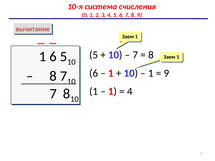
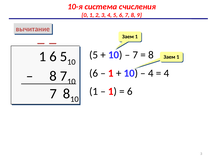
1: 1 -> 4 (151, 73)
9: 9 -> 4 (166, 73)
4: 4 -> 6 (130, 92)
